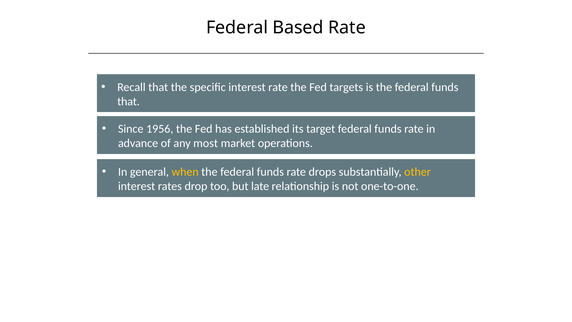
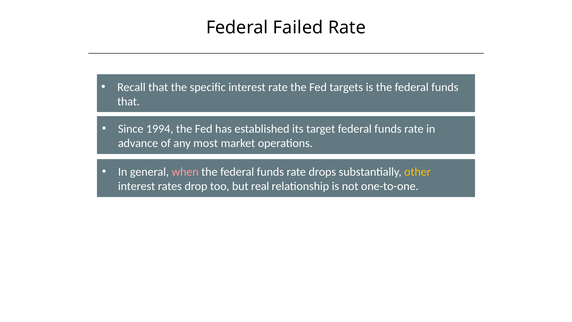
Based: Based -> Failed (298, 28)
1956: 1956 -> 1994 (160, 129)
when colour: yellow -> pink (185, 172)
late: late -> real (260, 186)
